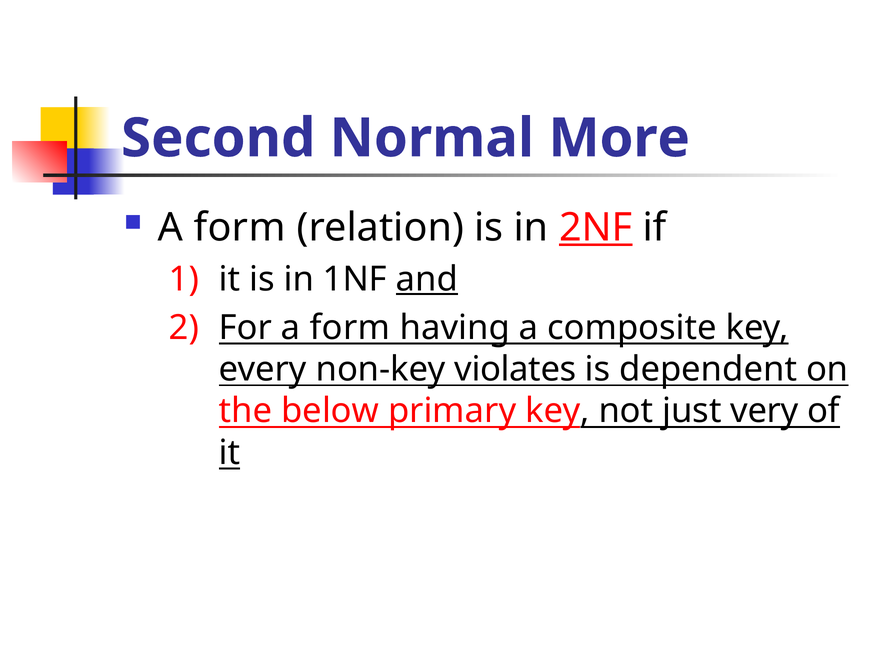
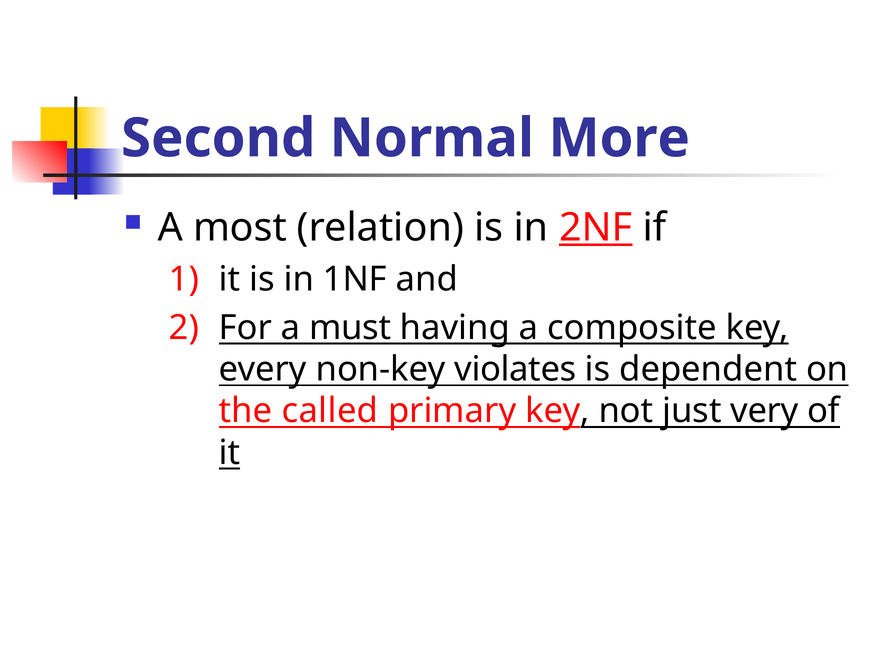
form: form -> most (240, 228)
and underline: present -> none (427, 279)
For a form: form -> must (350, 327)
below: below -> called (330, 411)
